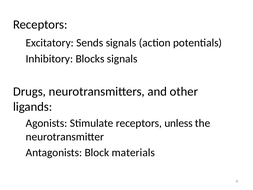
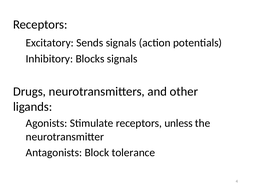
materials: materials -> tolerance (133, 152)
